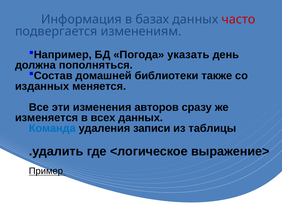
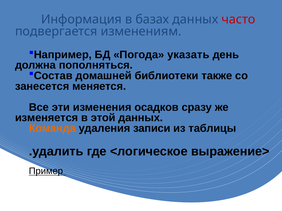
изданных: изданных -> занесется (42, 86)
авторов: авторов -> осадков (157, 107)
всех: всех -> этой (103, 118)
Команда colour: blue -> orange (52, 129)
